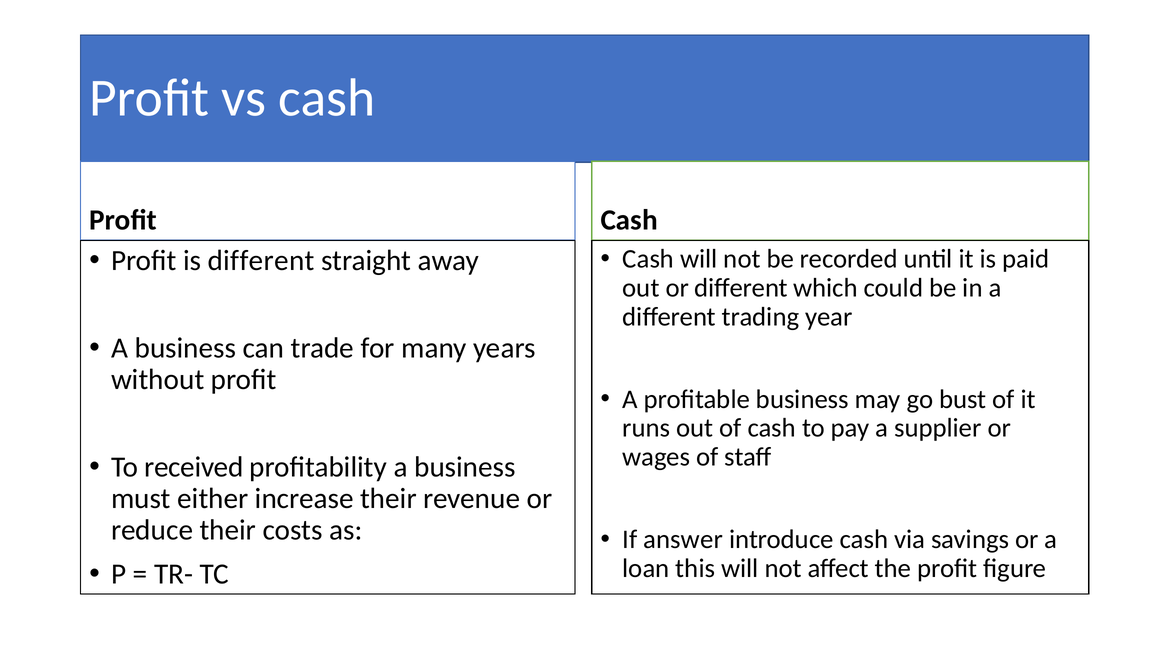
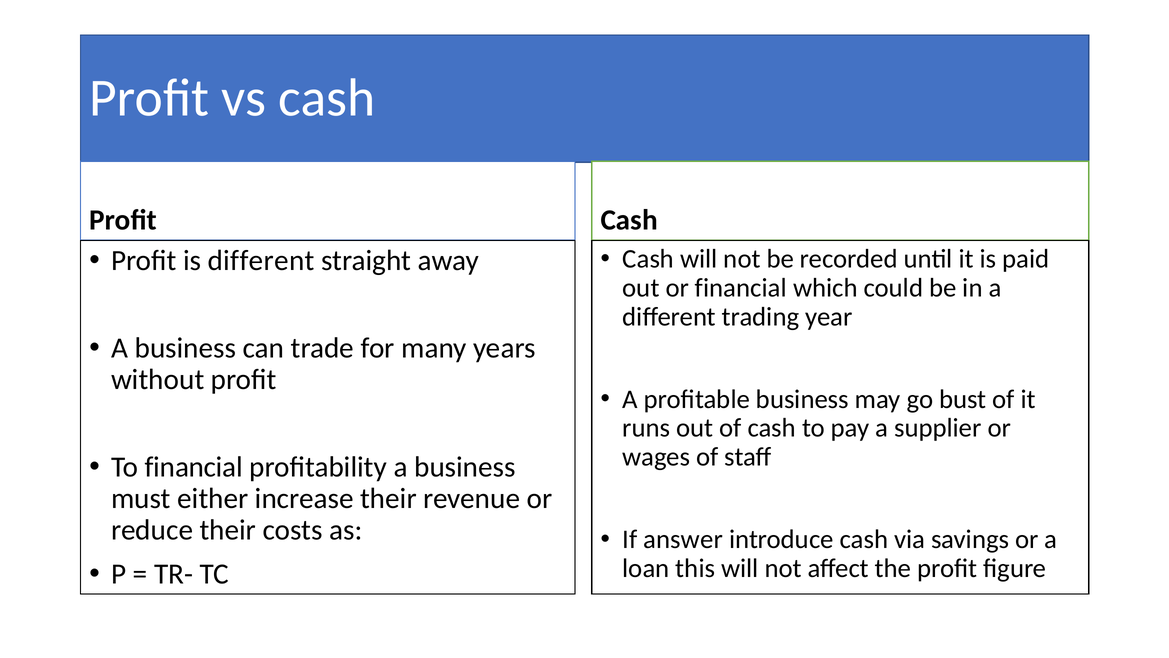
or different: different -> financial (741, 288)
To received: received -> financial (194, 467)
